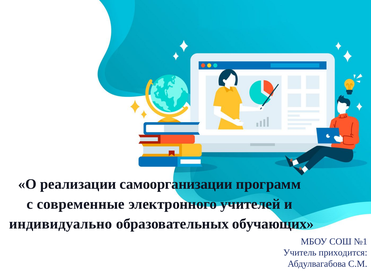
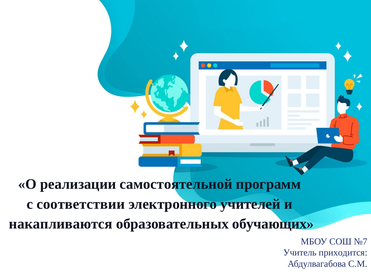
самоорганизации: самоорганизации -> самостоятельной (176, 184)
современные: современные -> соответствии (81, 204)
индивидуально: индивидуально -> накапливаются (61, 224)
№1: №1 -> №7 (361, 242)
